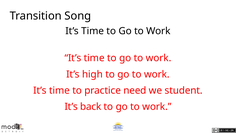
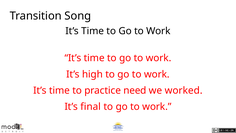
student: student -> worked (184, 90)
back: back -> final (91, 106)
